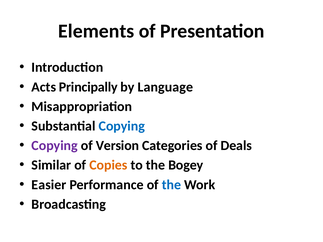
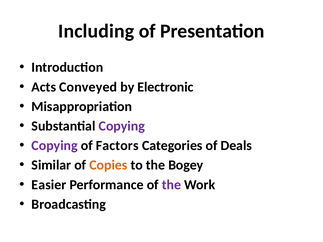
Elements: Elements -> Including (96, 31)
Principally: Principally -> Conveyed (88, 87)
Language: Language -> Electronic (165, 87)
Copying colour: blue -> purple (122, 126)
Version: Version -> Factors (117, 146)
the colour: blue -> purple (171, 185)
